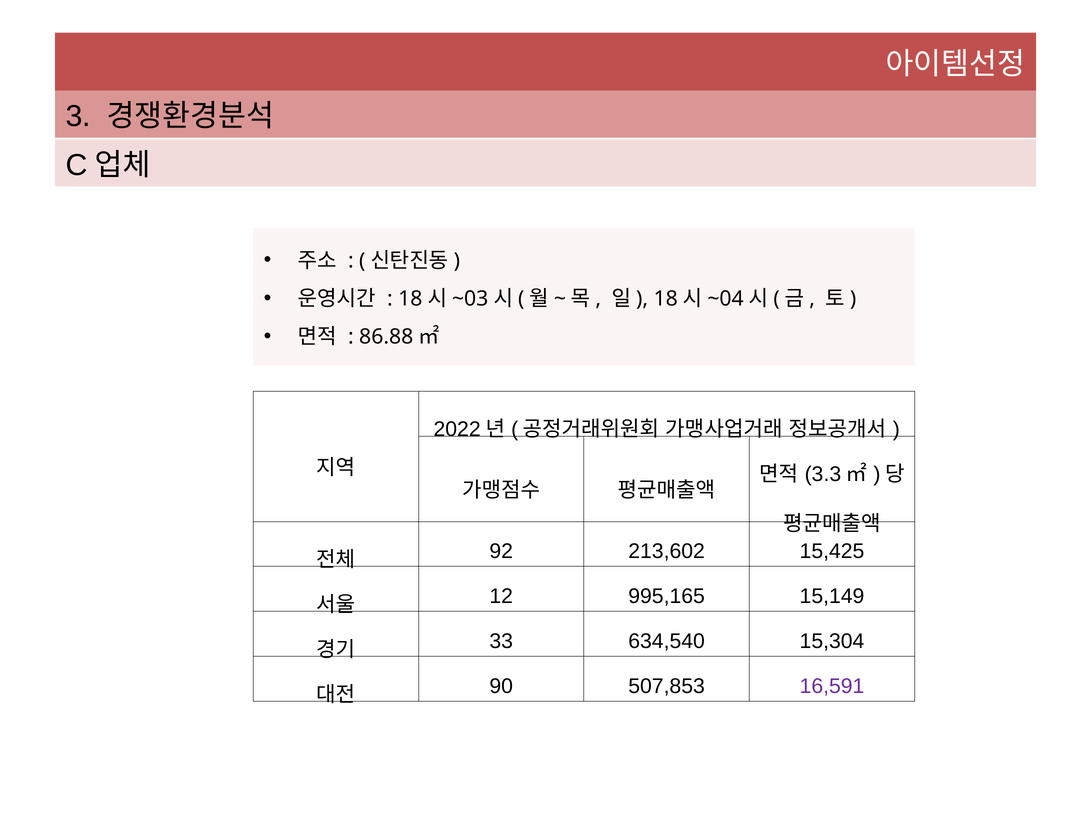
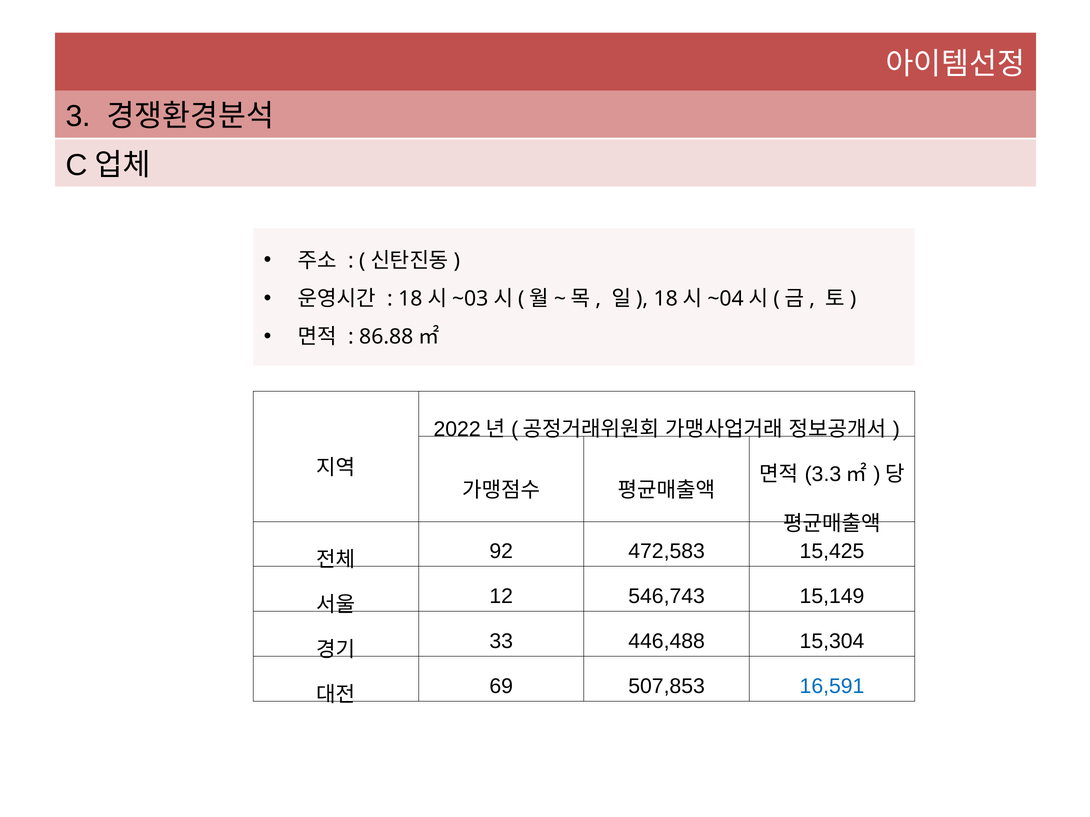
213,602: 213,602 -> 472,583 (667, 552)
995,165: 995,165 -> 546,743 (667, 597)
634,540: 634,540 -> 446,488 (667, 642)
90: 90 -> 69 (501, 687)
16,591 colour: purple -> blue (832, 687)
